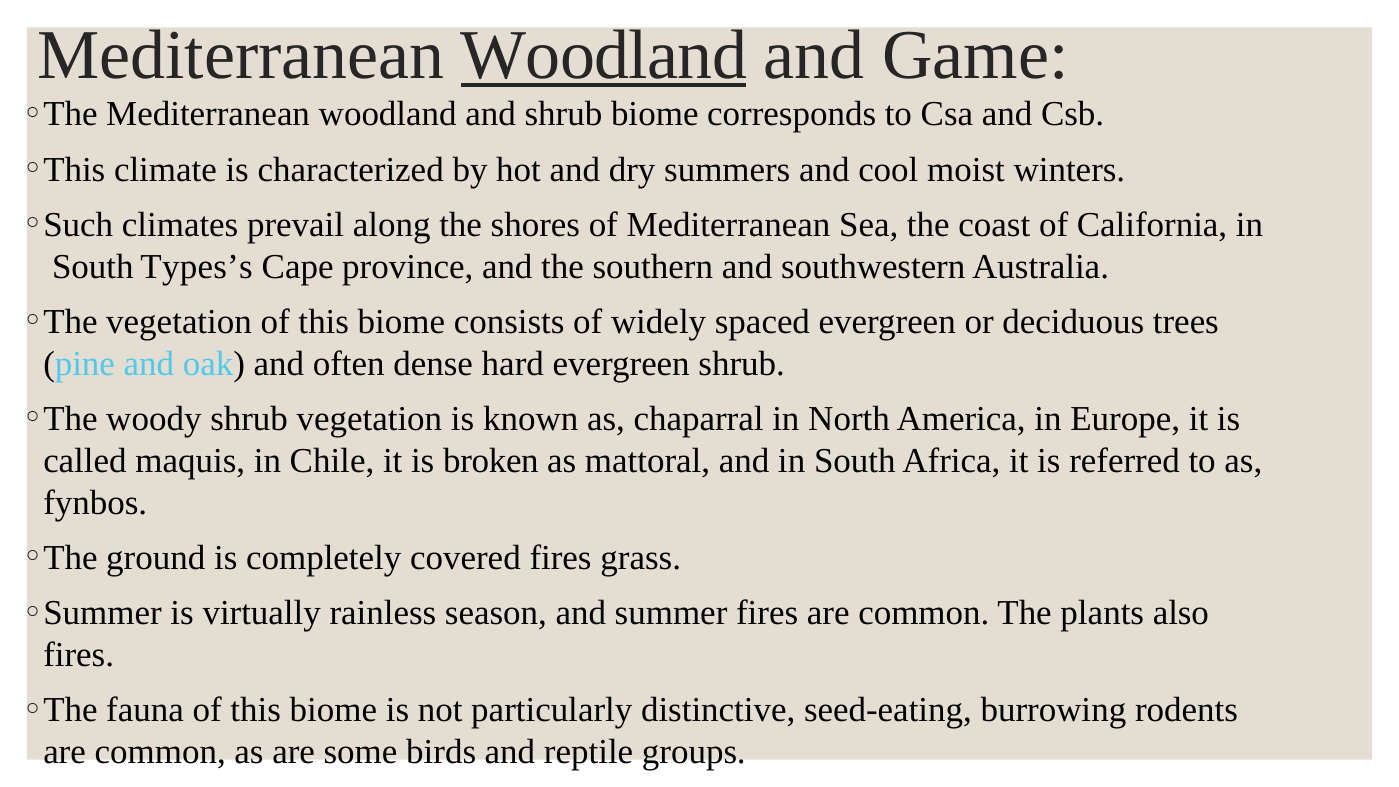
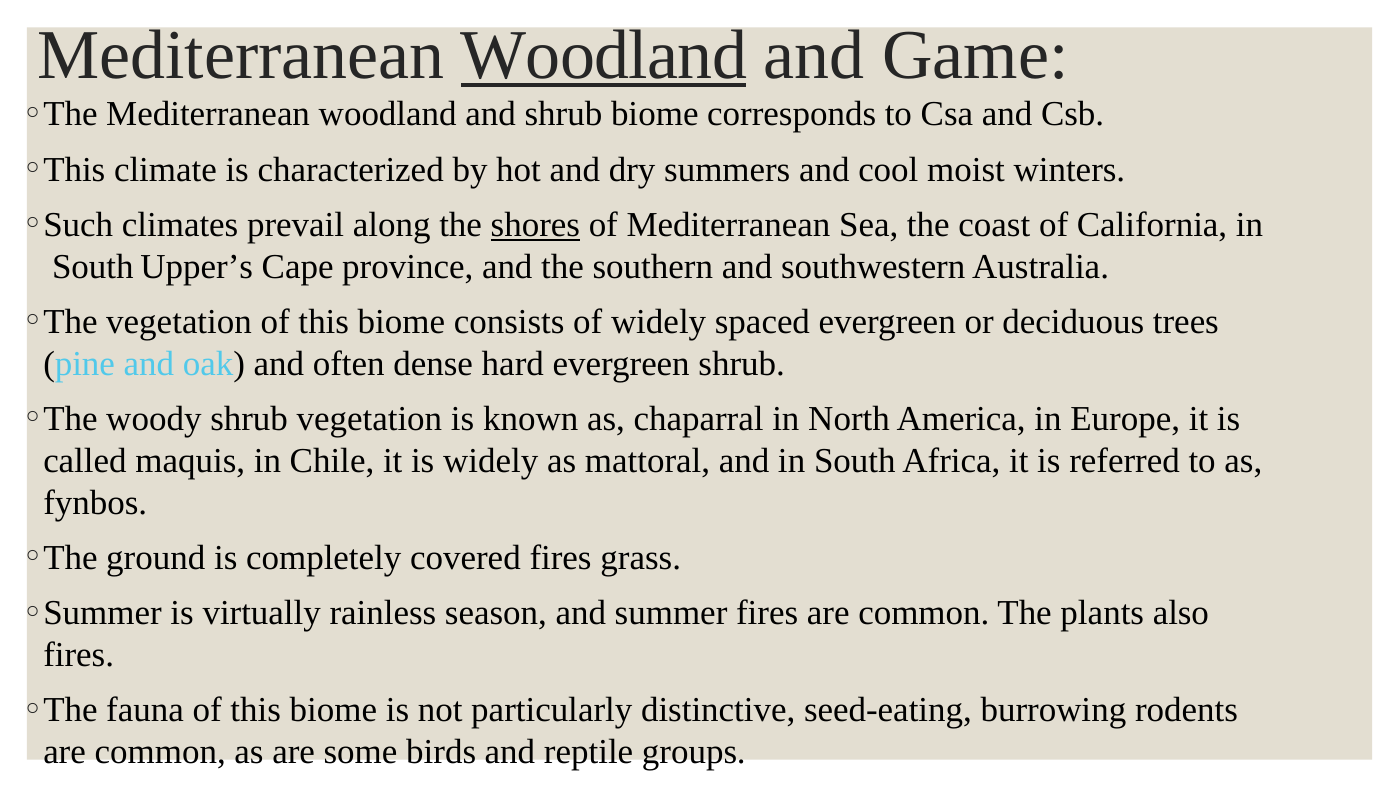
shores underline: none -> present (535, 225)
Types’s: Types’s -> Upper’s (197, 267)
is broken: broken -> widely (491, 461)
